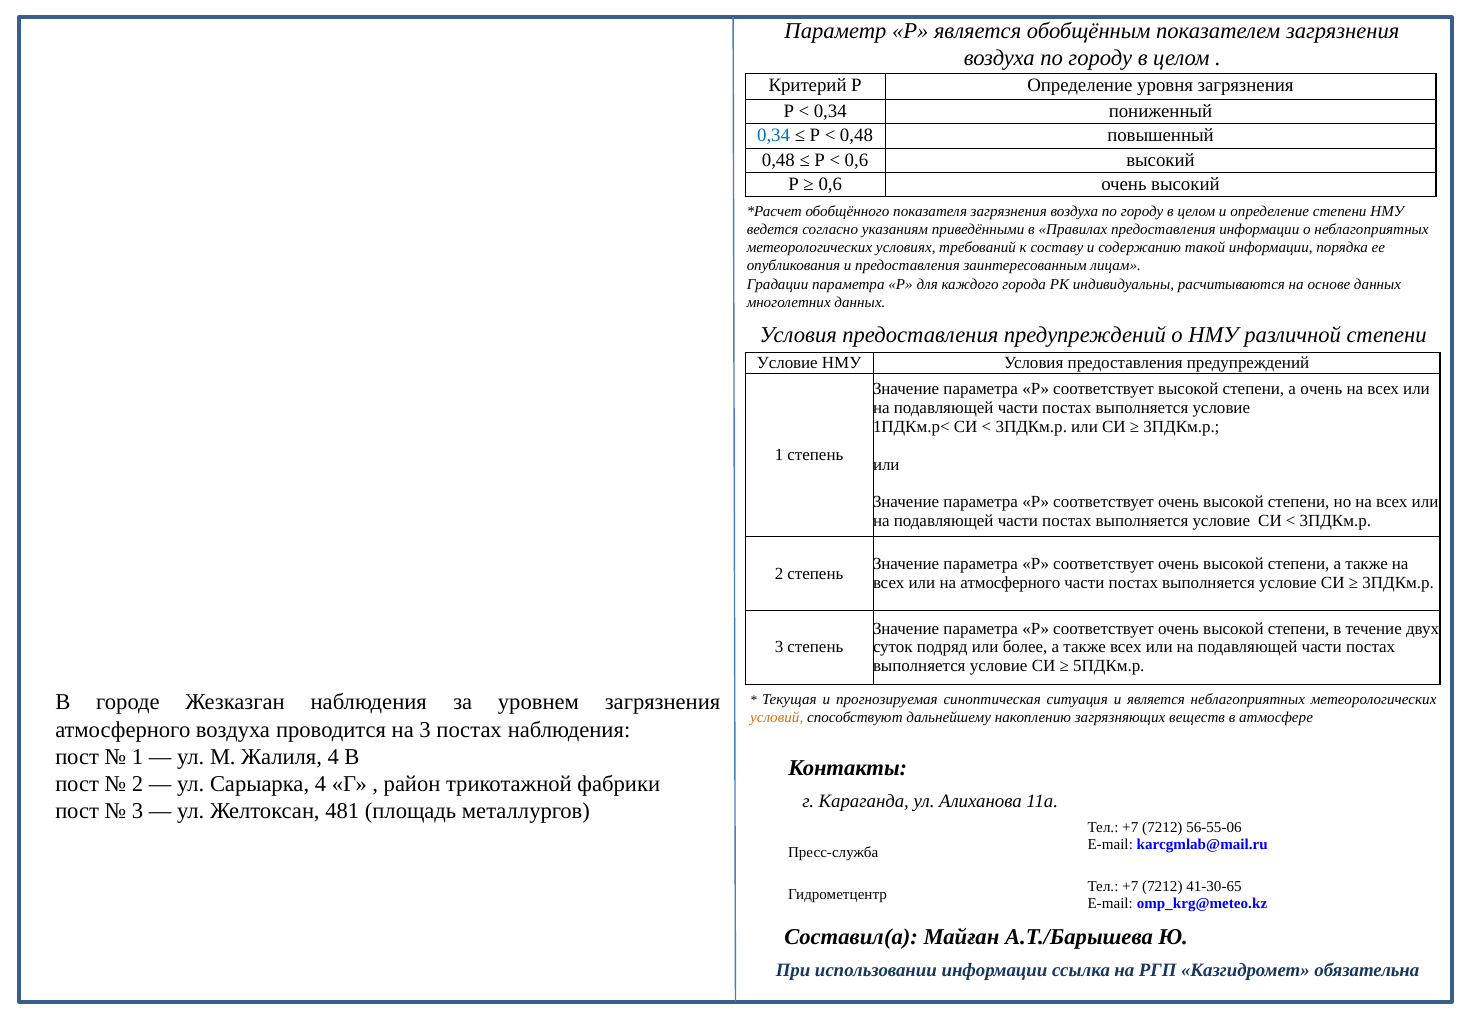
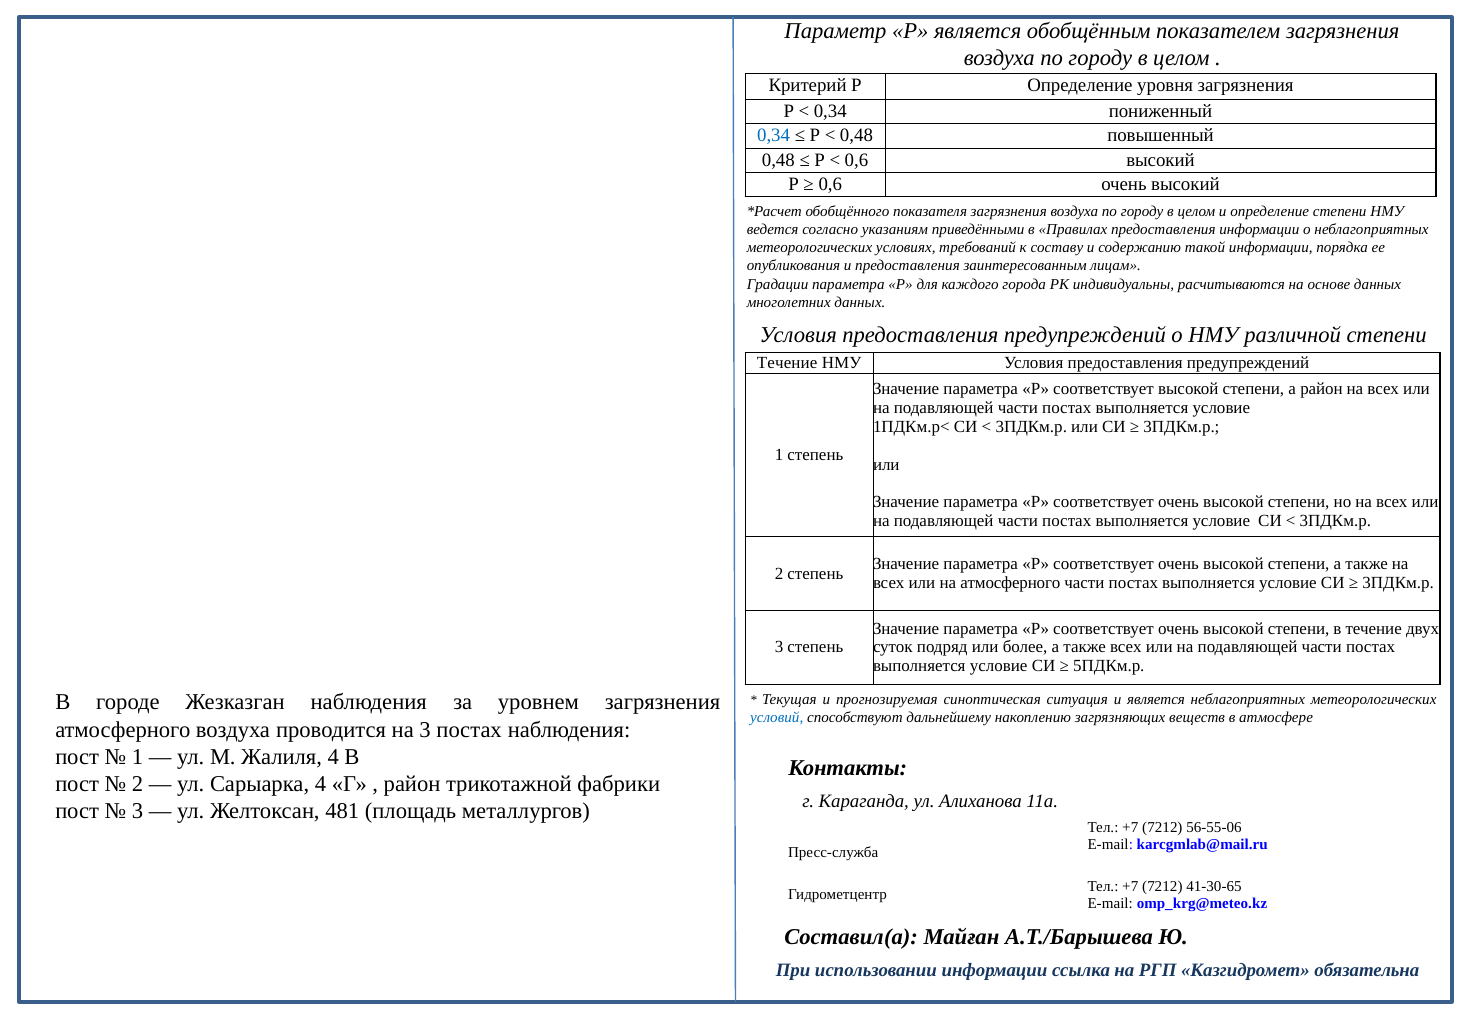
Условие: Условие -> Течение (787, 363)
а очень: очень -> район (1322, 389)
условий colour: orange -> blue (777, 717)
